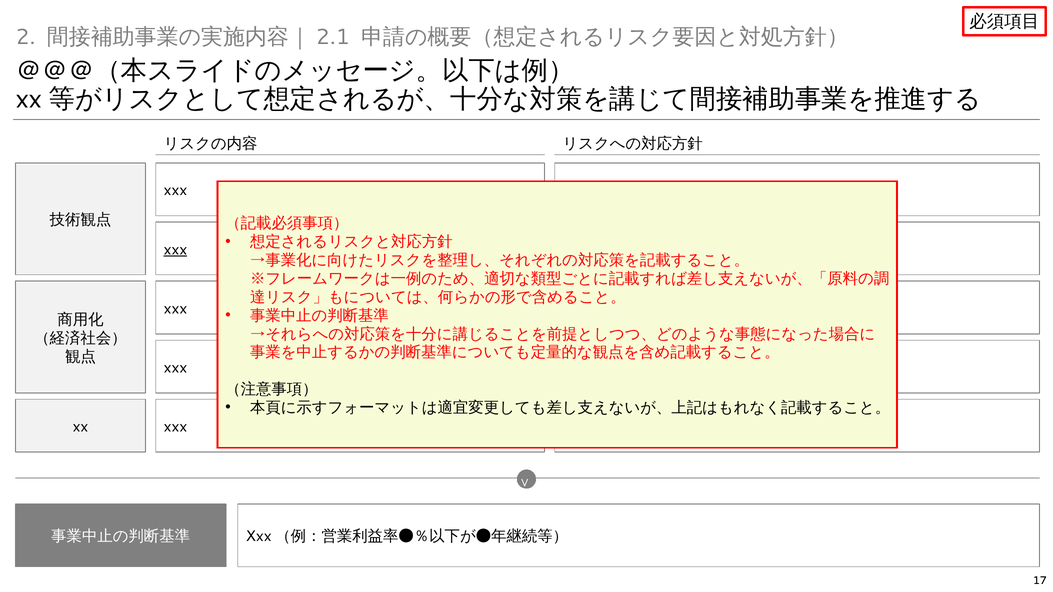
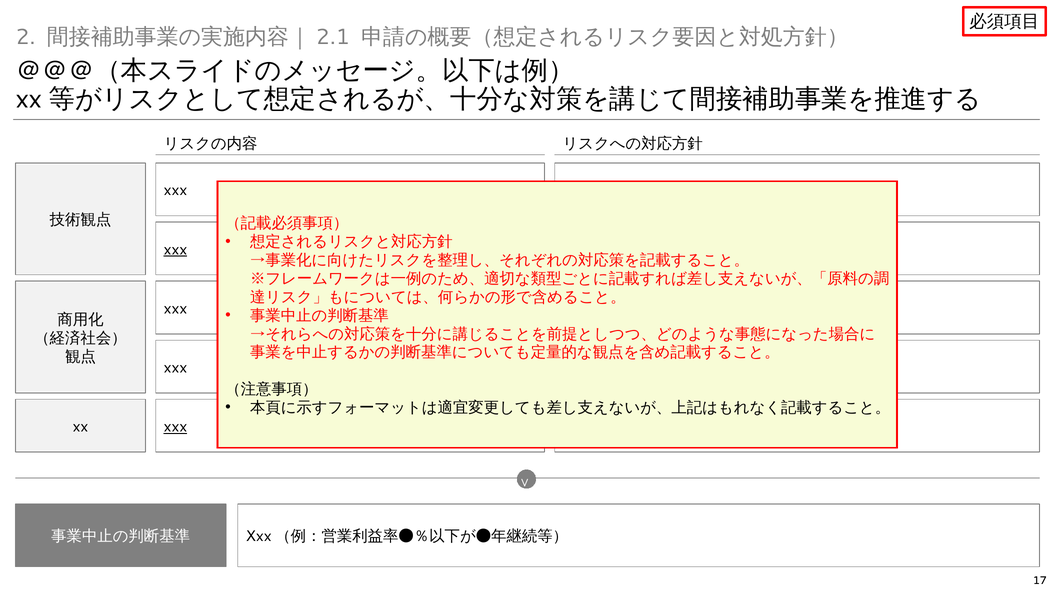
xxx underline: none -> present (175, 427)
